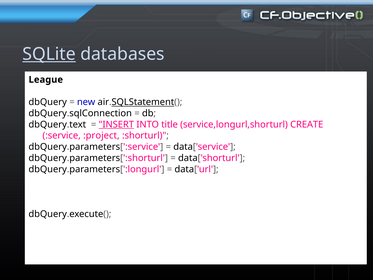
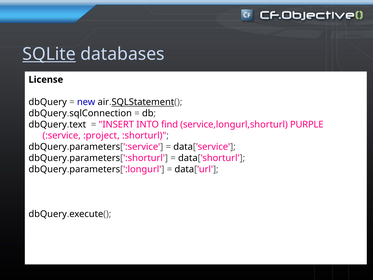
League: League -> License (46, 80)
INSERT underline: present -> none (116, 124)
title: title -> find (170, 124)
CREATE: CREATE -> PURPLE (307, 124)
